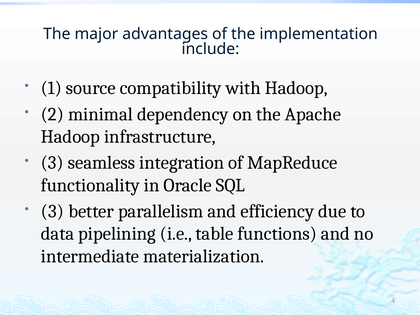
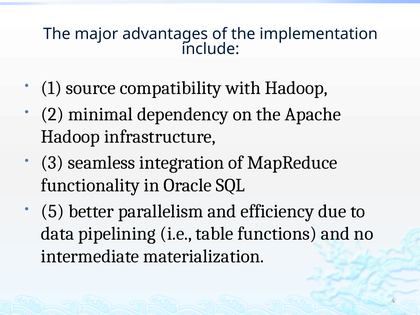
3: 3 -> 5 (53, 211)
